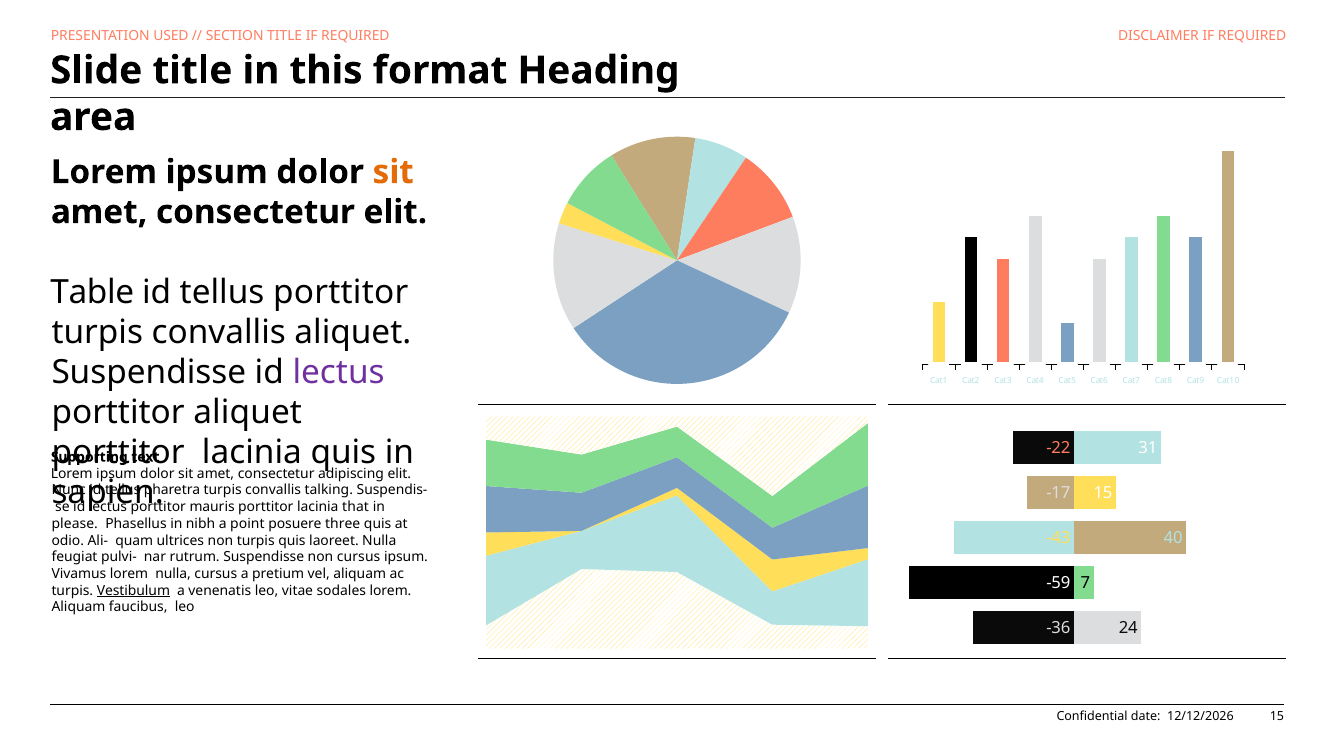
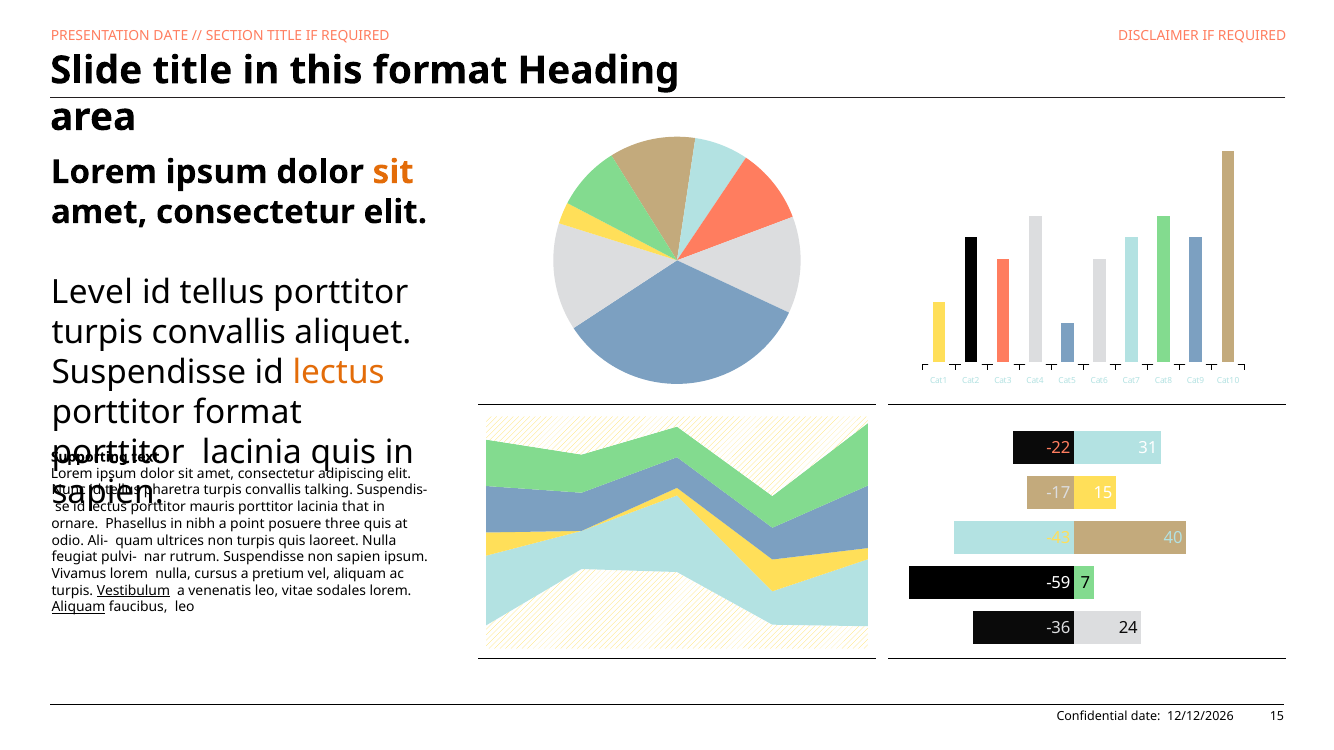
PRESENTATION USED: USED -> DATE (171, 36)
Table: Table -> Level (92, 292)
lectus colour: purple -> orange (339, 372)
porttitor aliquet: aliquet -> format (248, 412)
please: please -> ornare (75, 524)
non cursus: cursus -> sapien (359, 557)
Aliquam underline: none -> present (78, 608)
